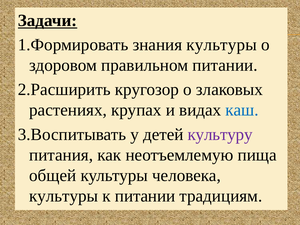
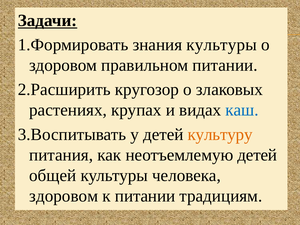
культуру colour: purple -> orange (220, 134)
неотъемлемую пища: пища -> детей (257, 155)
культуры: культуры -> здоровом (64, 196)
